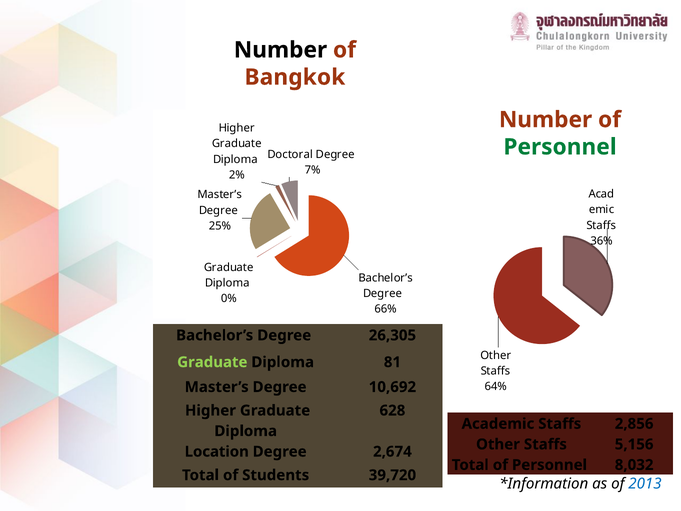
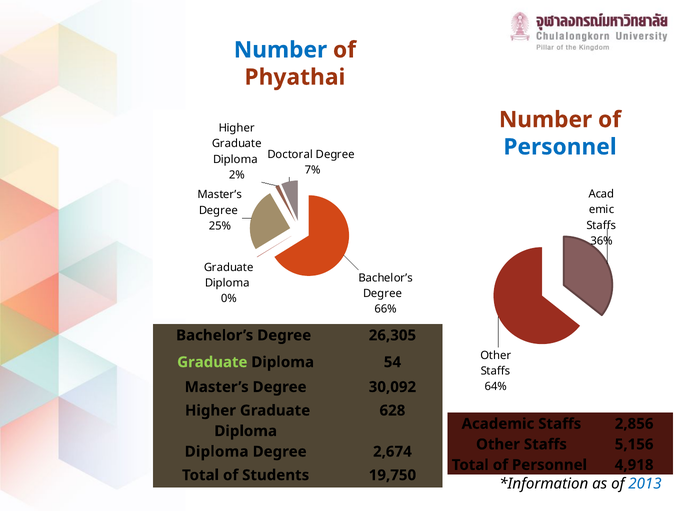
Number colour: black -> blue (280, 50)
Bangkok: Bangkok -> Phyathai (295, 77)
Personnel colour: green -> blue (560, 147)
81: 81 -> 54 (392, 362)
10,692: 10,692 -> 30,092 (392, 387)
Location: Location -> Diploma (217, 451)
8,032: 8,032 -> 4,918 (634, 465)
39,720: 39,720 -> 19,750 (392, 475)
